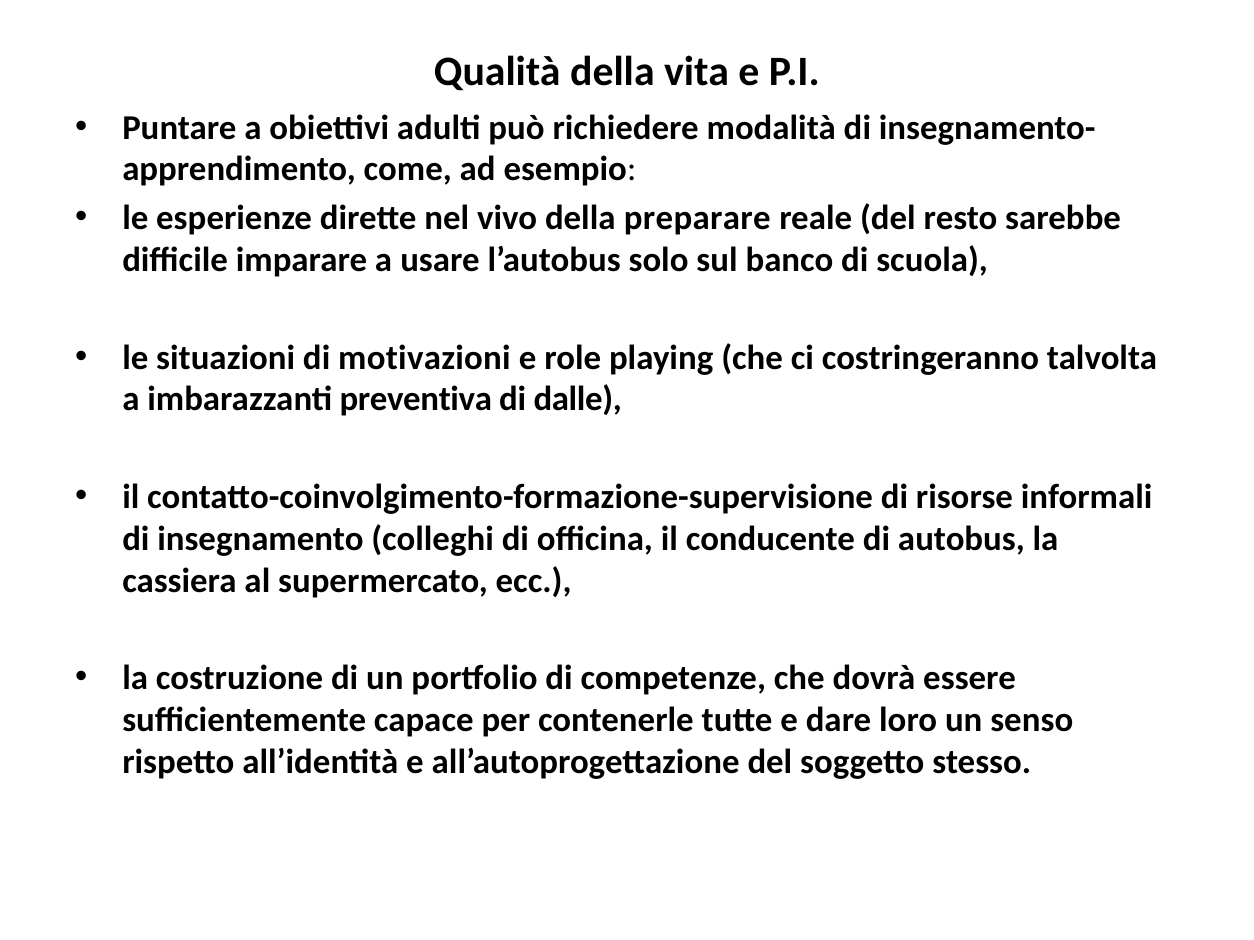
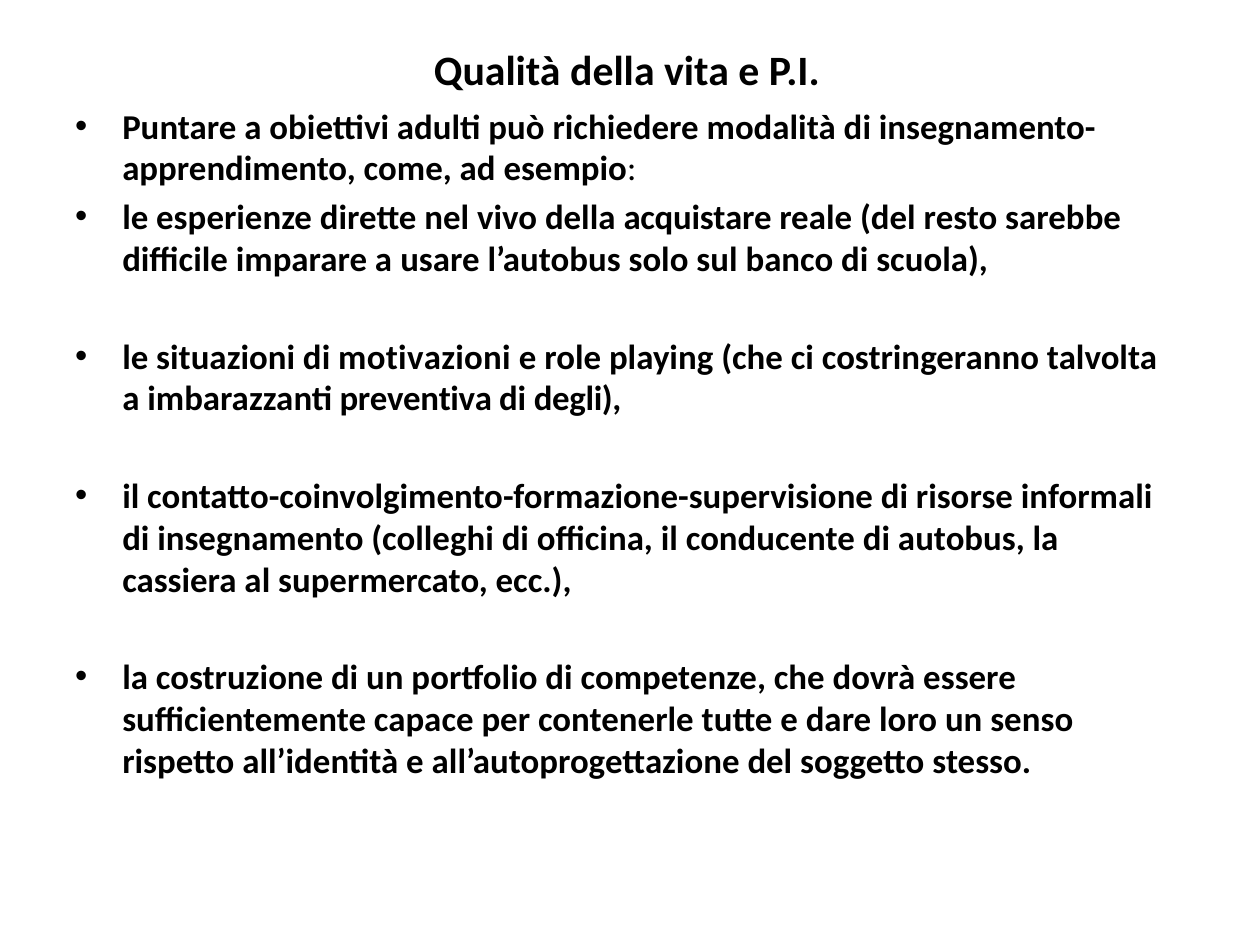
preparare: preparare -> acquistare (698, 218)
dalle: dalle -> degli (578, 400)
